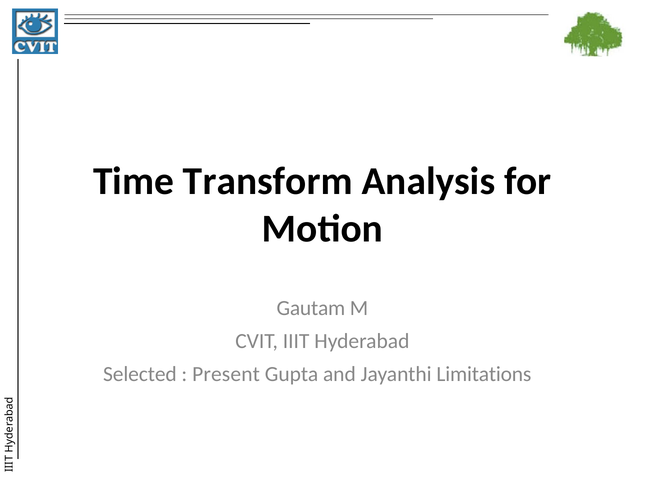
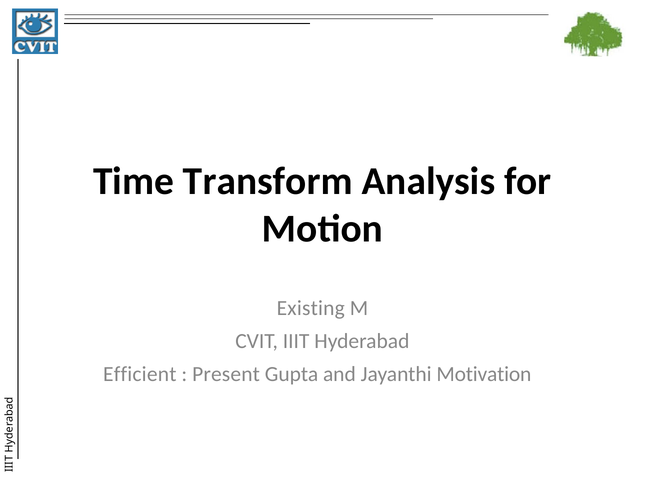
Gautam: Gautam -> Existing (311, 308)
Selected: Selected -> Efficient (140, 374)
Limitations: Limitations -> Motivation (484, 374)
